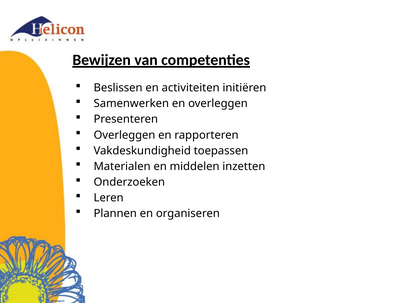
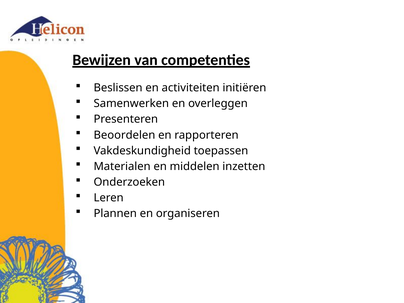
Overleggen: Overleggen -> Beoordelen (124, 135)
